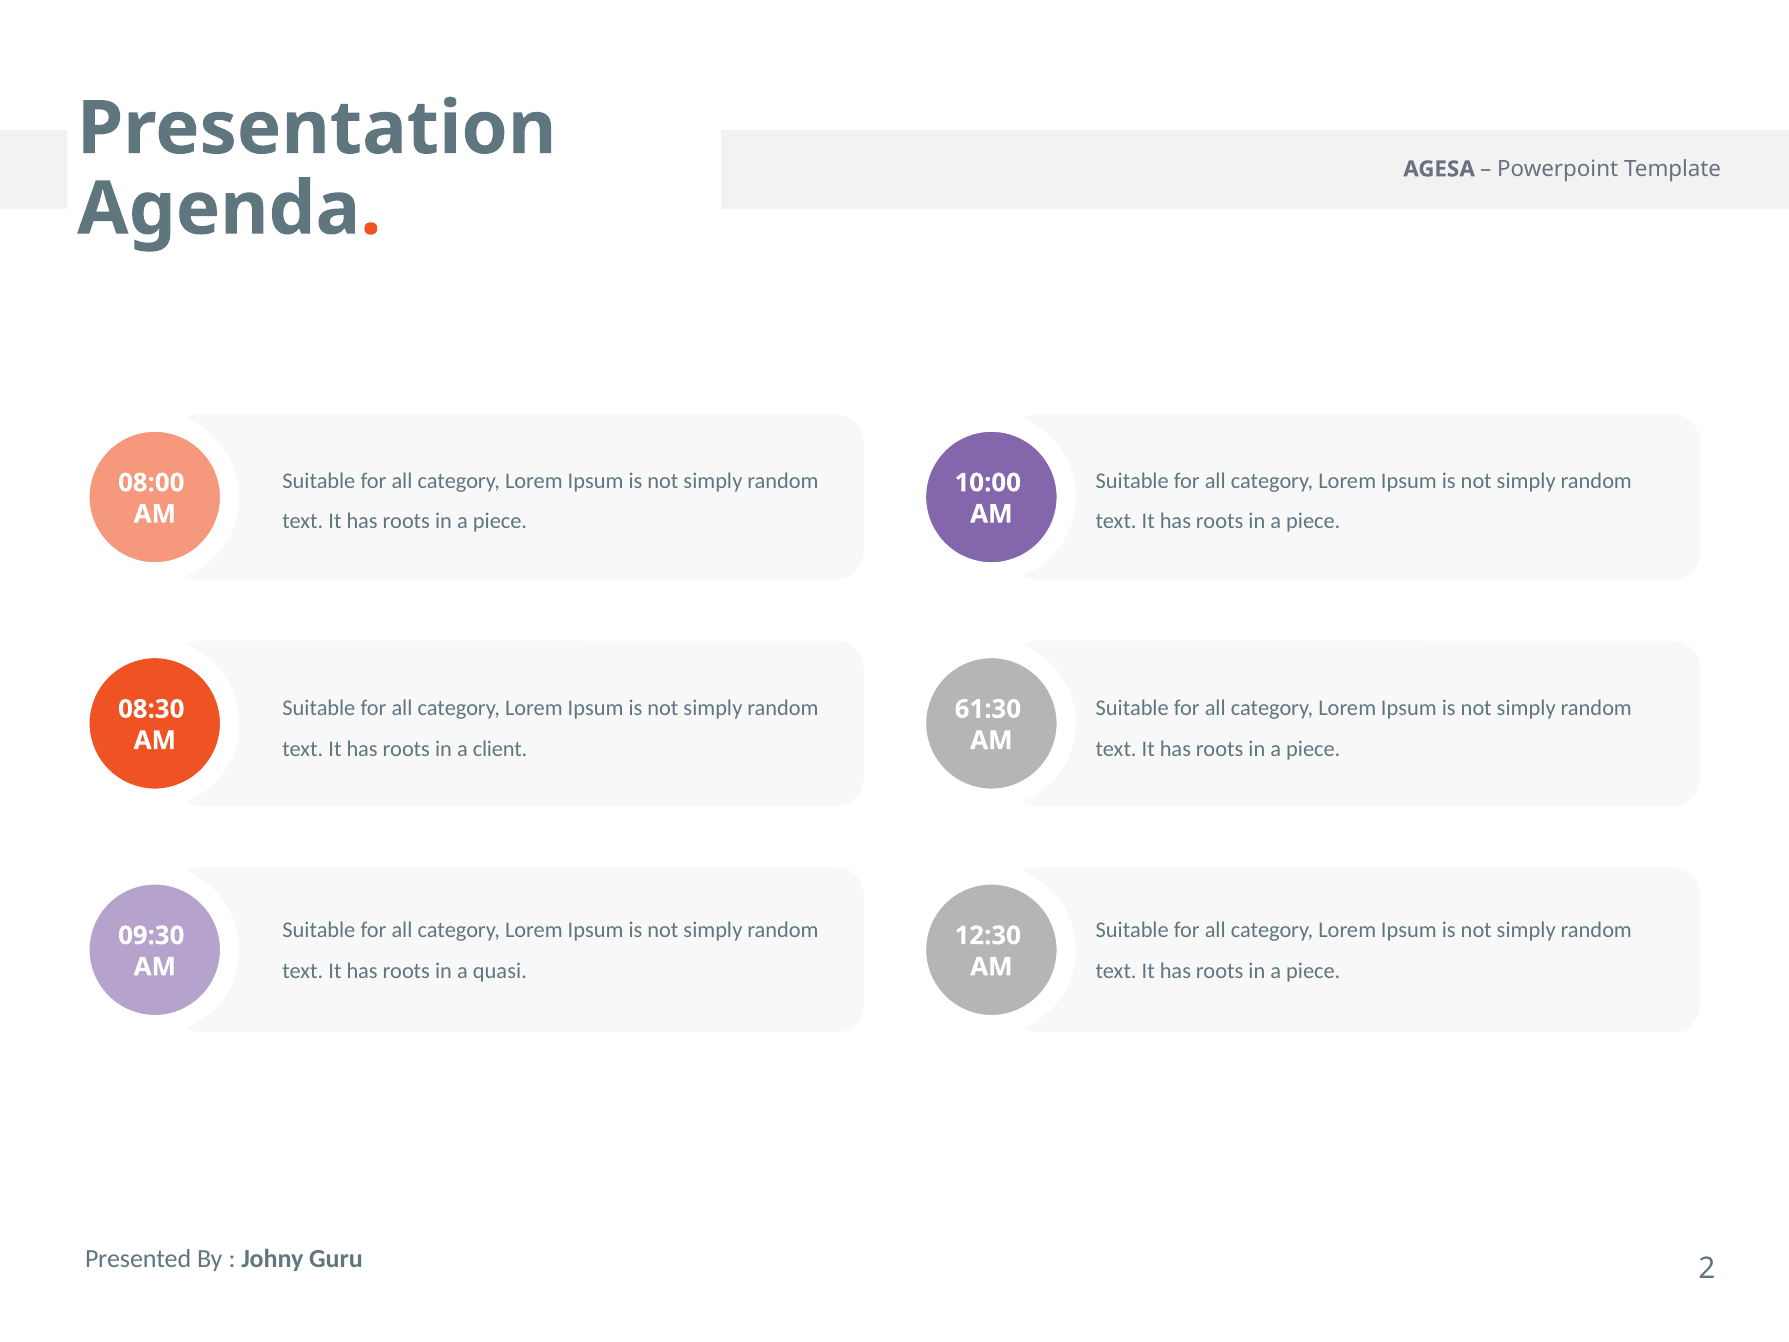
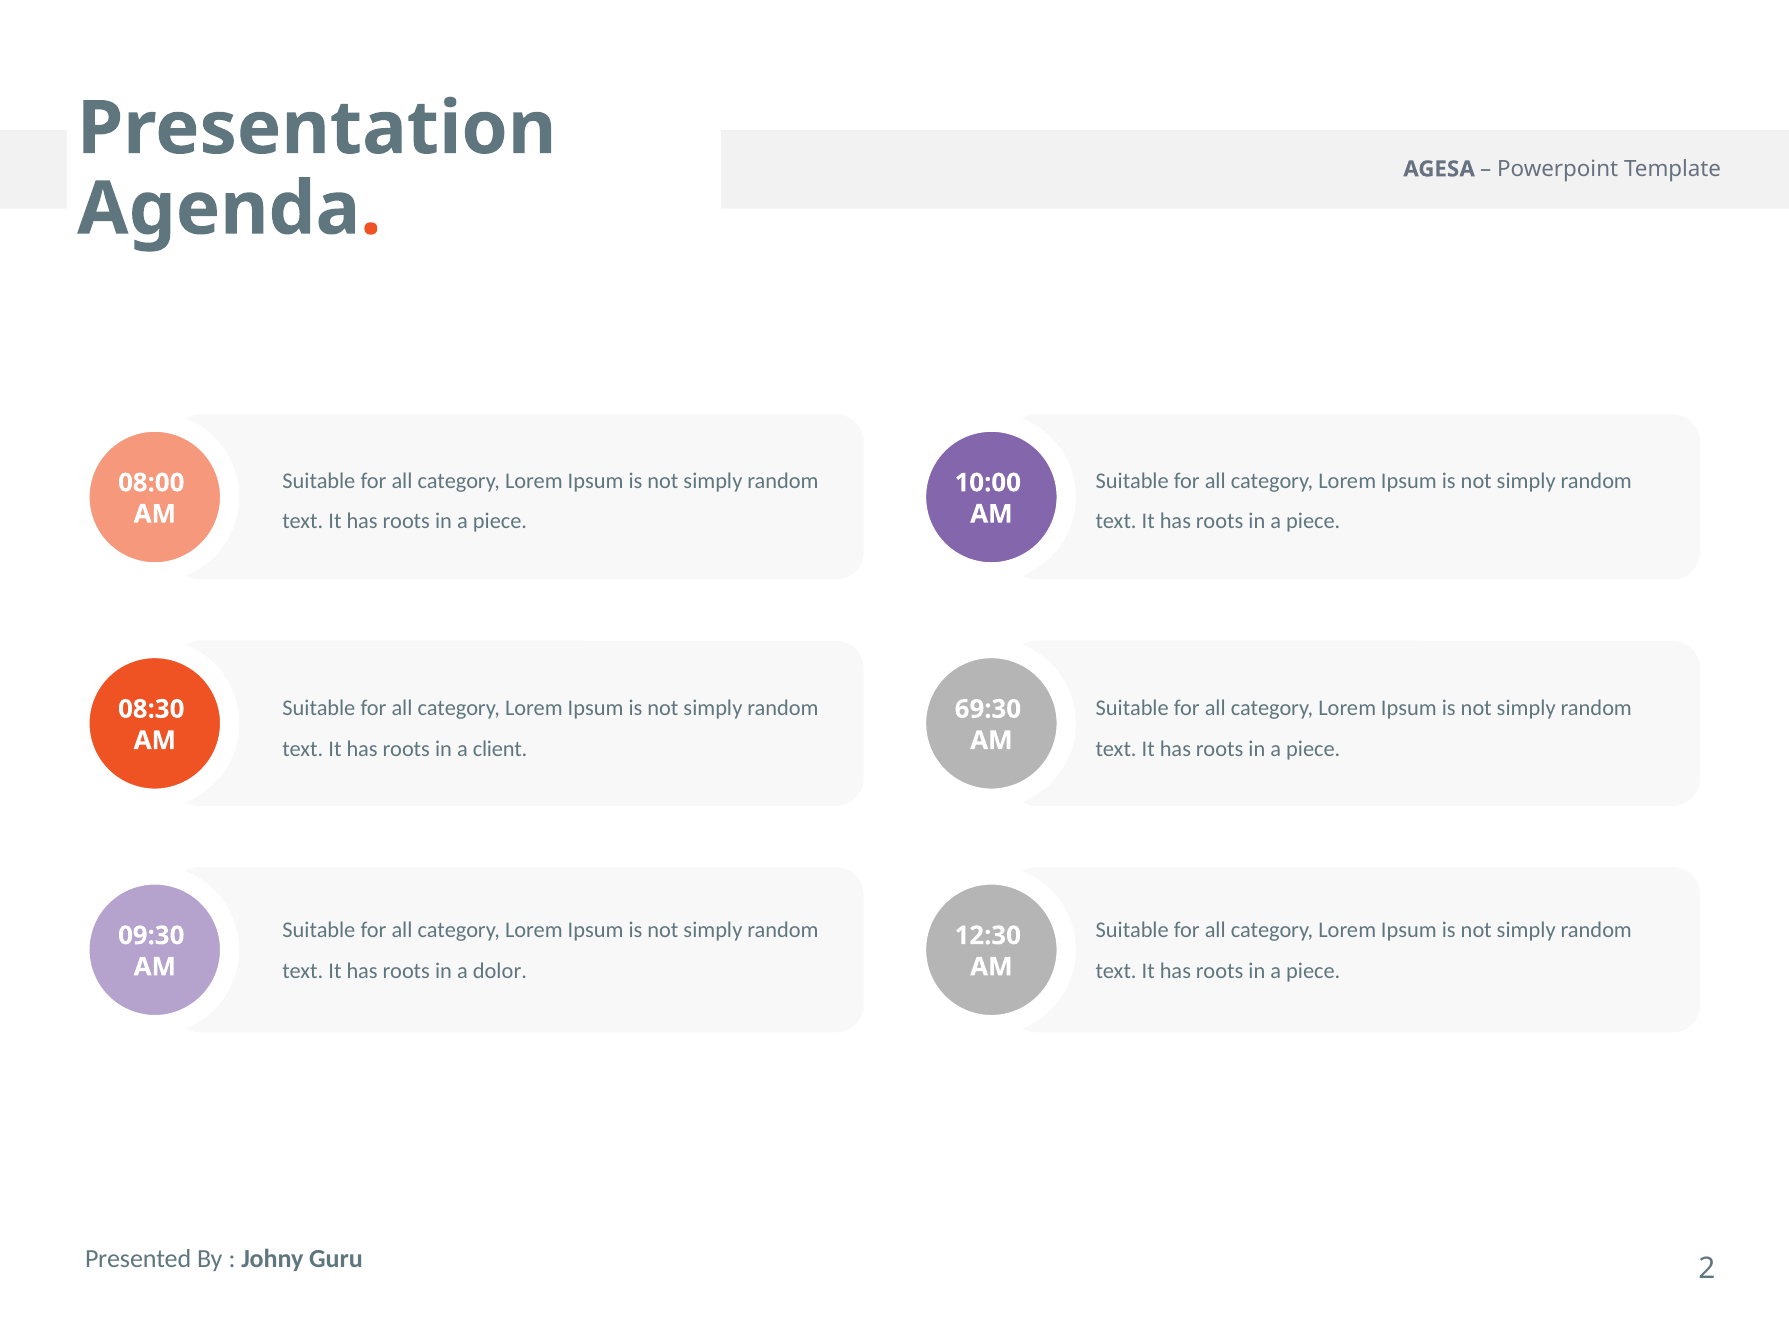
61:30: 61:30 -> 69:30 (988, 709)
quasi: quasi -> dolor (500, 971)
